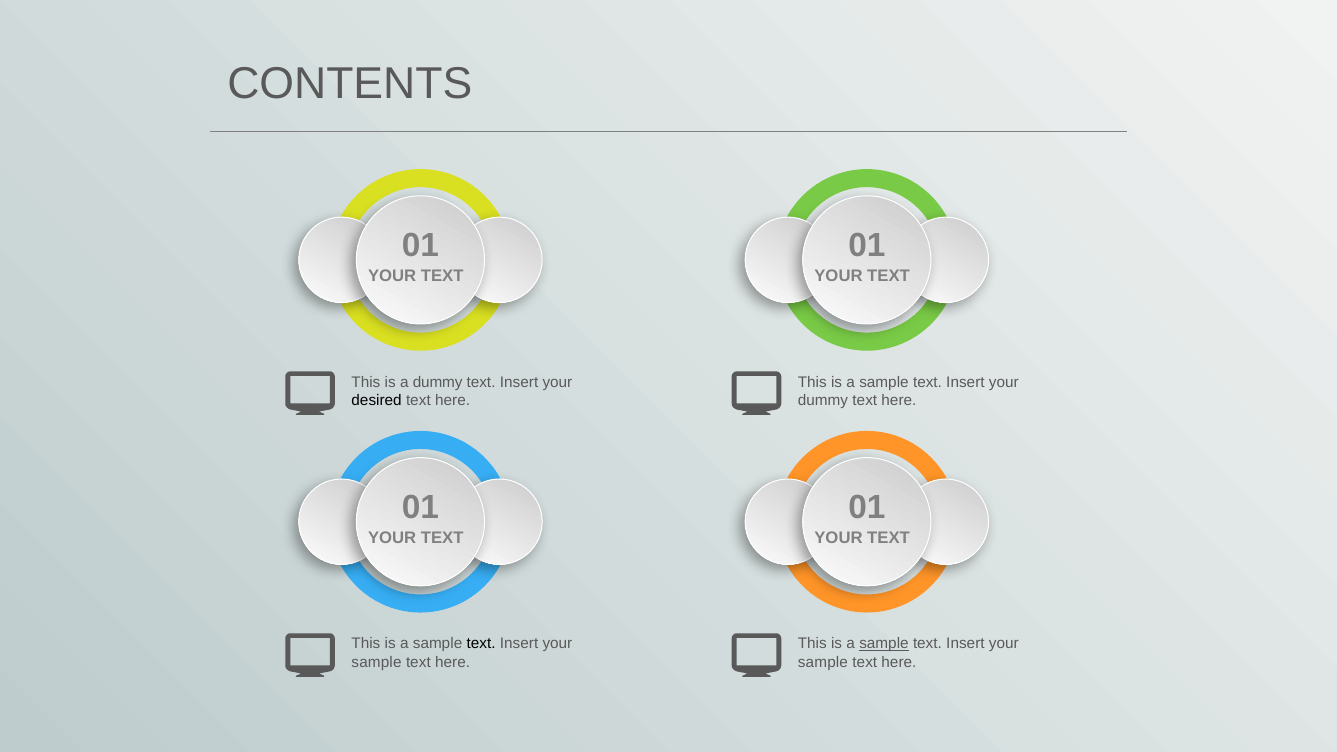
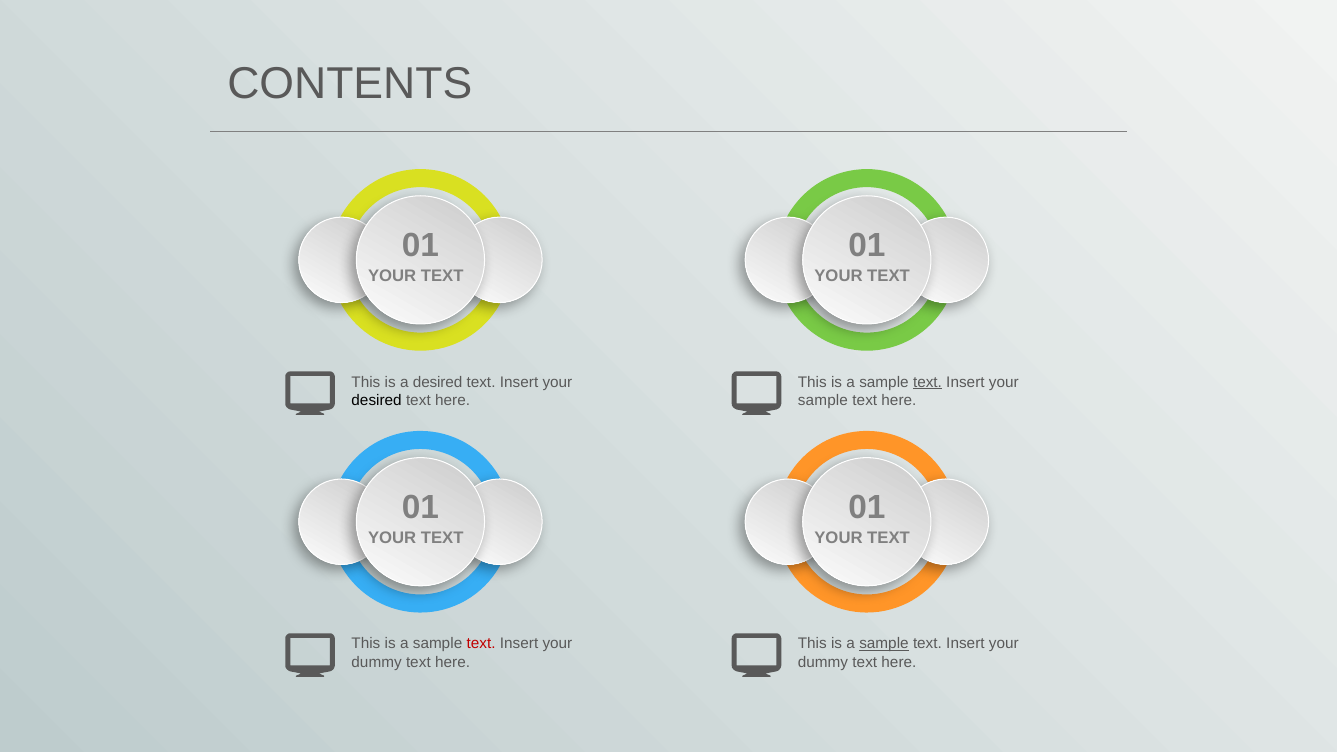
a dummy: dummy -> desired (438, 382)
text underline: none -> present (927, 382)
dummy: dummy -> sample (823, 400)
text colour: black -> red (481, 644)
sample: sample -> dummy (377, 662)
sample: sample -> dummy (823, 662)
